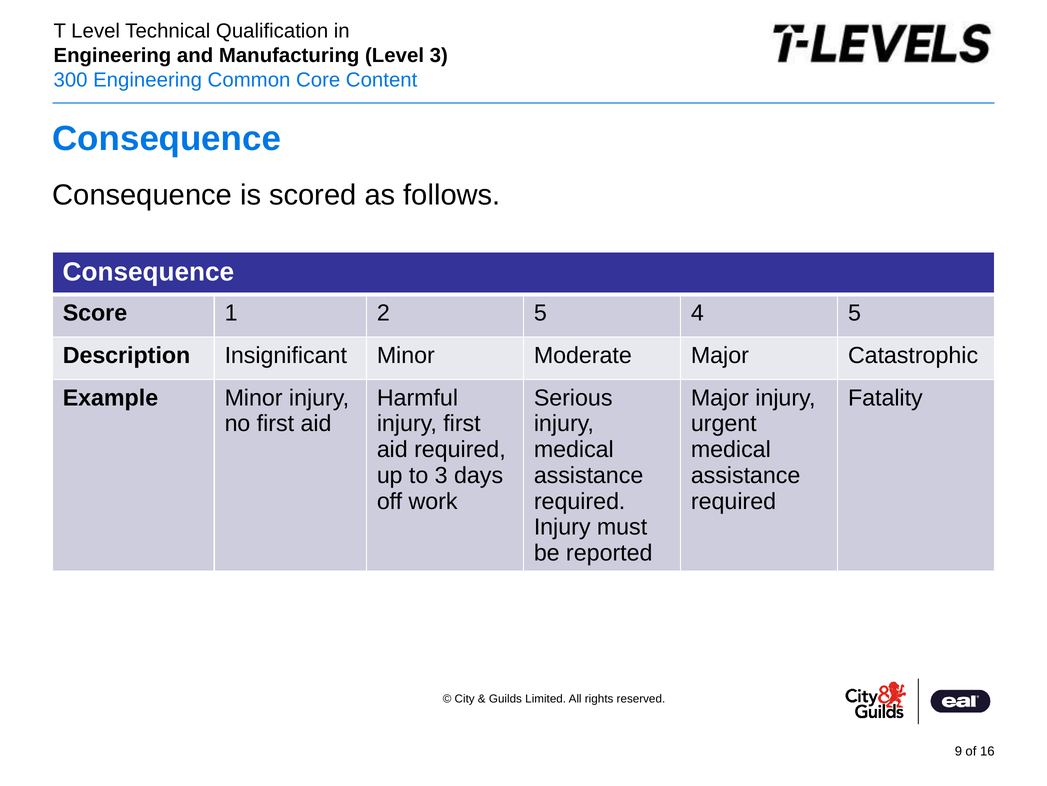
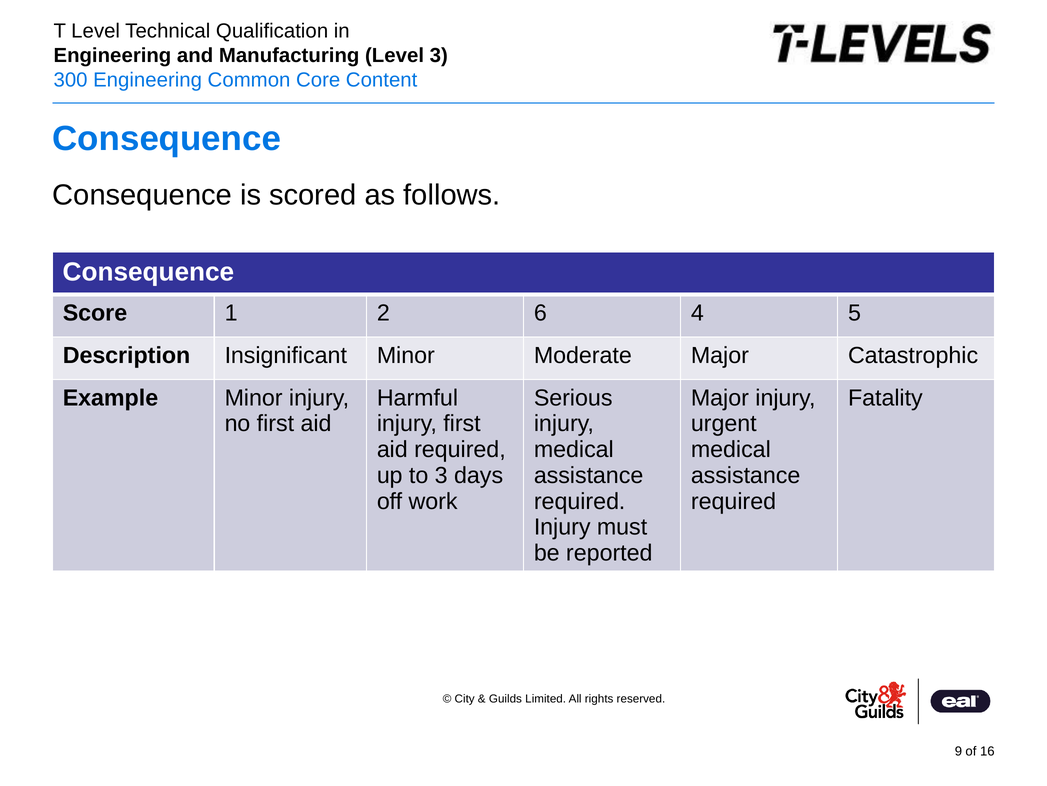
2 5: 5 -> 6 (540, 313)
